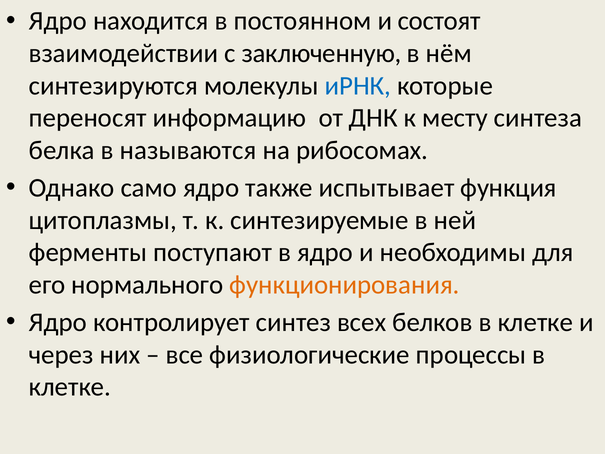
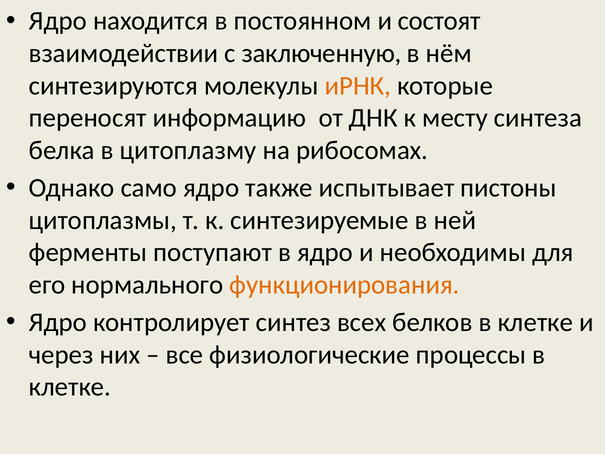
иРНК colour: blue -> orange (358, 86)
называются: называются -> цитоплазму (188, 150)
функция: функция -> пистоны (509, 188)
